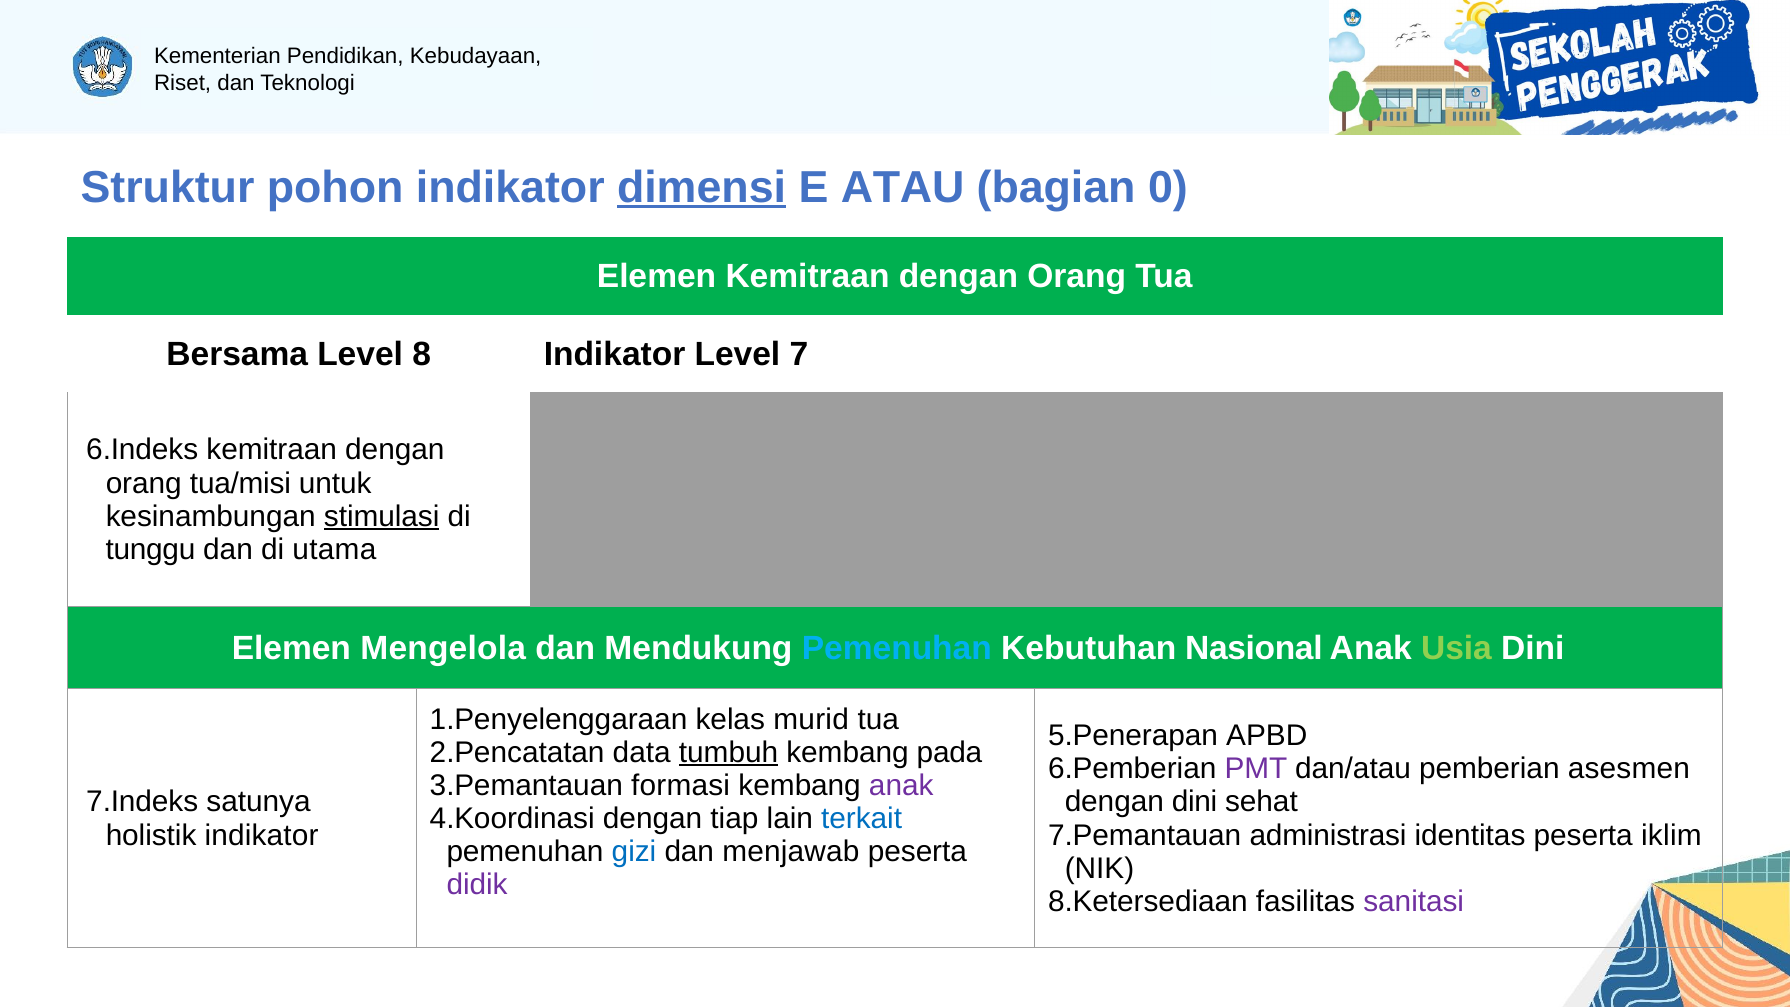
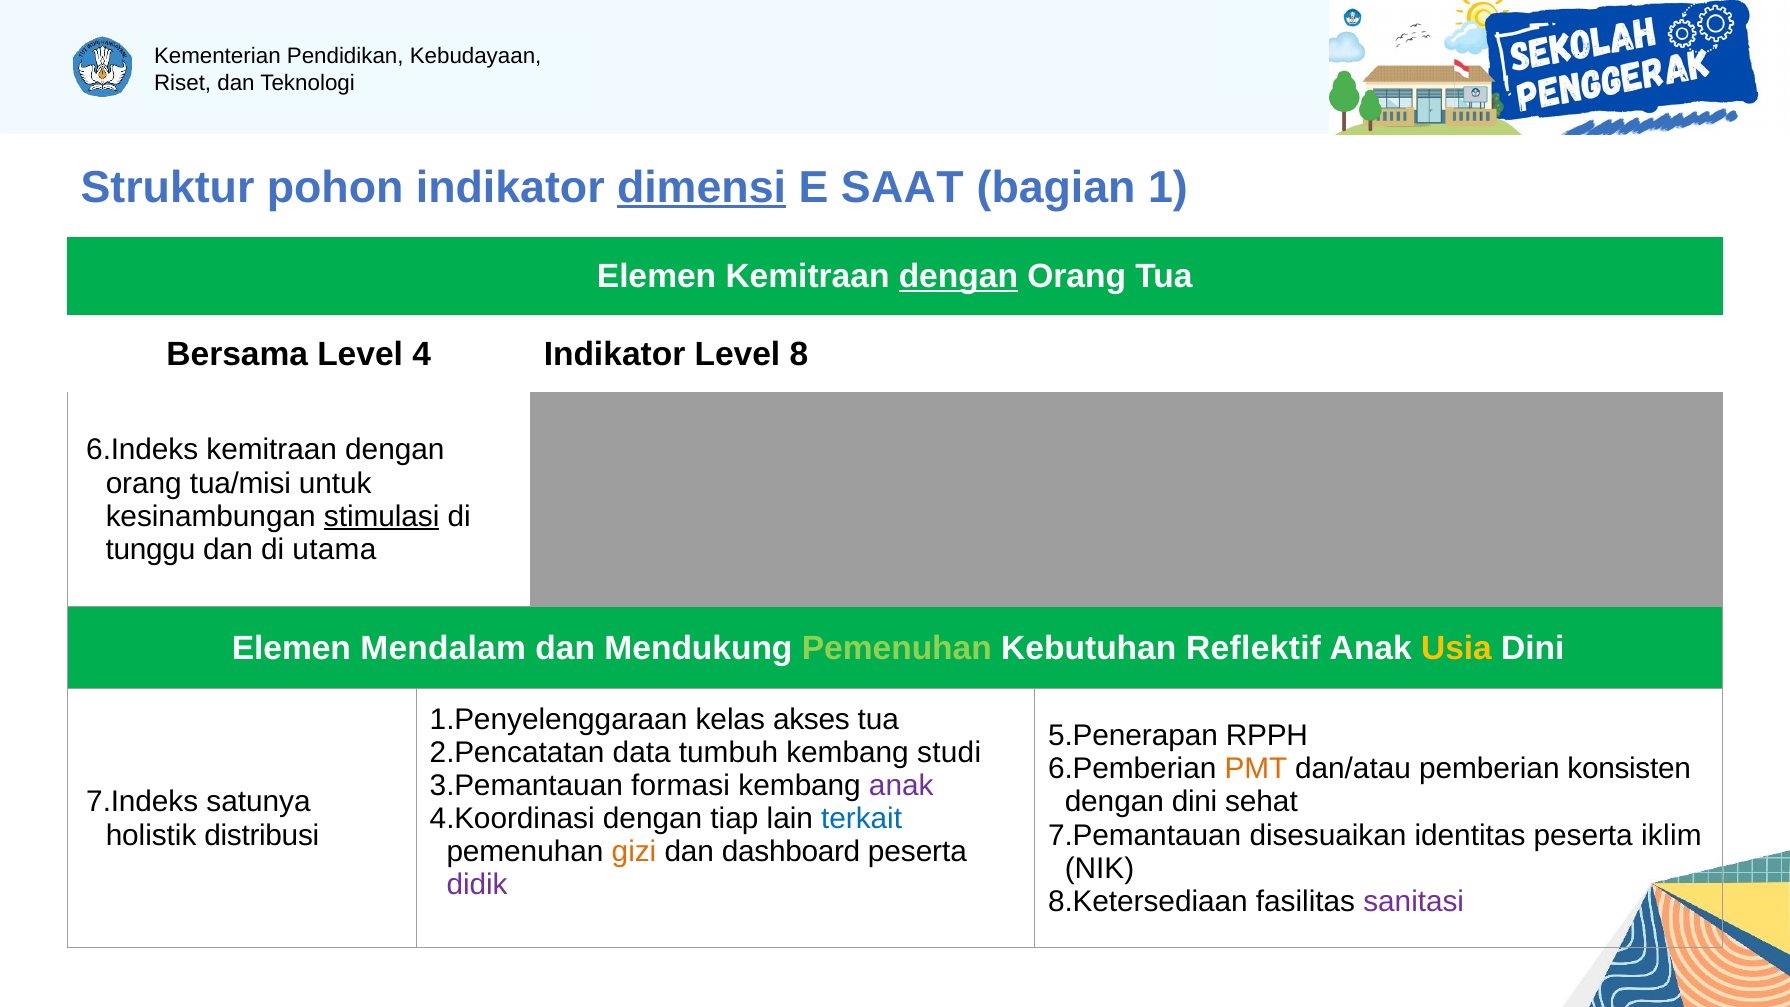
ATAU: ATAU -> SAAT (902, 188)
0: 0 -> 1 (1168, 188)
dengan underline: none -> present (958, 277)
8: 8 -> 4 (422, 354)
7: 7 -> 8 (799, 354)
Mengelola: Mengelola -> Mendalam (443, 648)
Pemenuhan colour: light blue -> light green (897, 648)
Nasional: Nasional -> Reflektif (1254, 648)
Usia colour: light green -> yellow (1456, 648)
murid: murid -> akses (811, 719)
APBD: APBD -> RPPH (1267, 736)
tumbuh underline: present -> none (729, 752)
pada: pada -> studi (949, 752)
PMT colour: purple -> orange (1256, 769)
asesmen: asesmen -> konsisten (1629, 769)
holistik indikator: indikator -> distribusi (262, 835)
administrasi: administrasi -> disesuaikan (1328, 835)
gizi colour: blue -> orange (634, 852)
menjawab: menjawab -> dashboard (791, 852)
